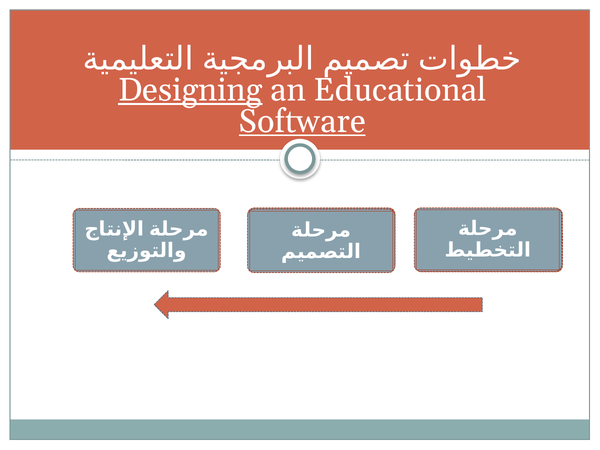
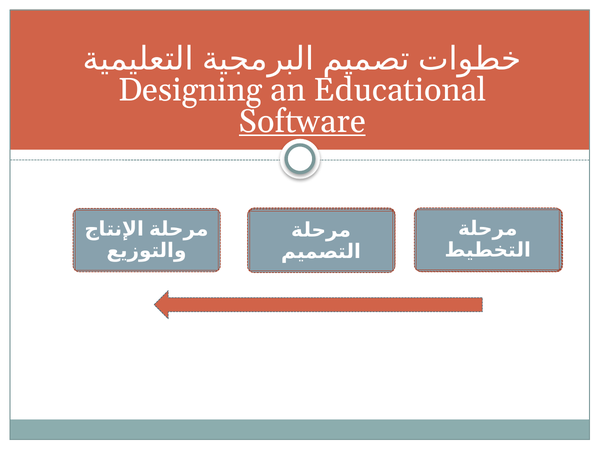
Designing underline: present -> none (190, 90)
